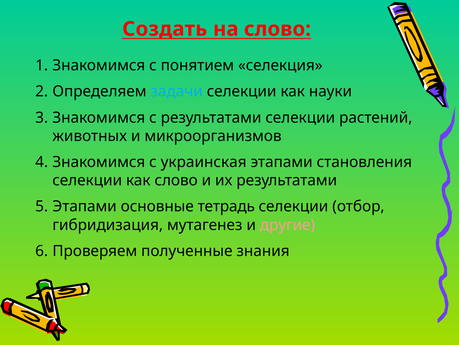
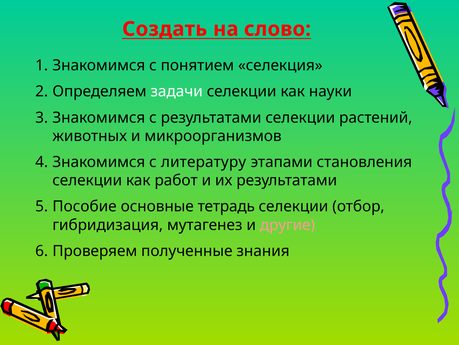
задачи colour: light blue -> white (177, 91)
украинская: украинская -> литературу (204, 162)
как слово: слово -> работ (176, 180)
Этапами: Этапами -> Пособие (85, 206)
